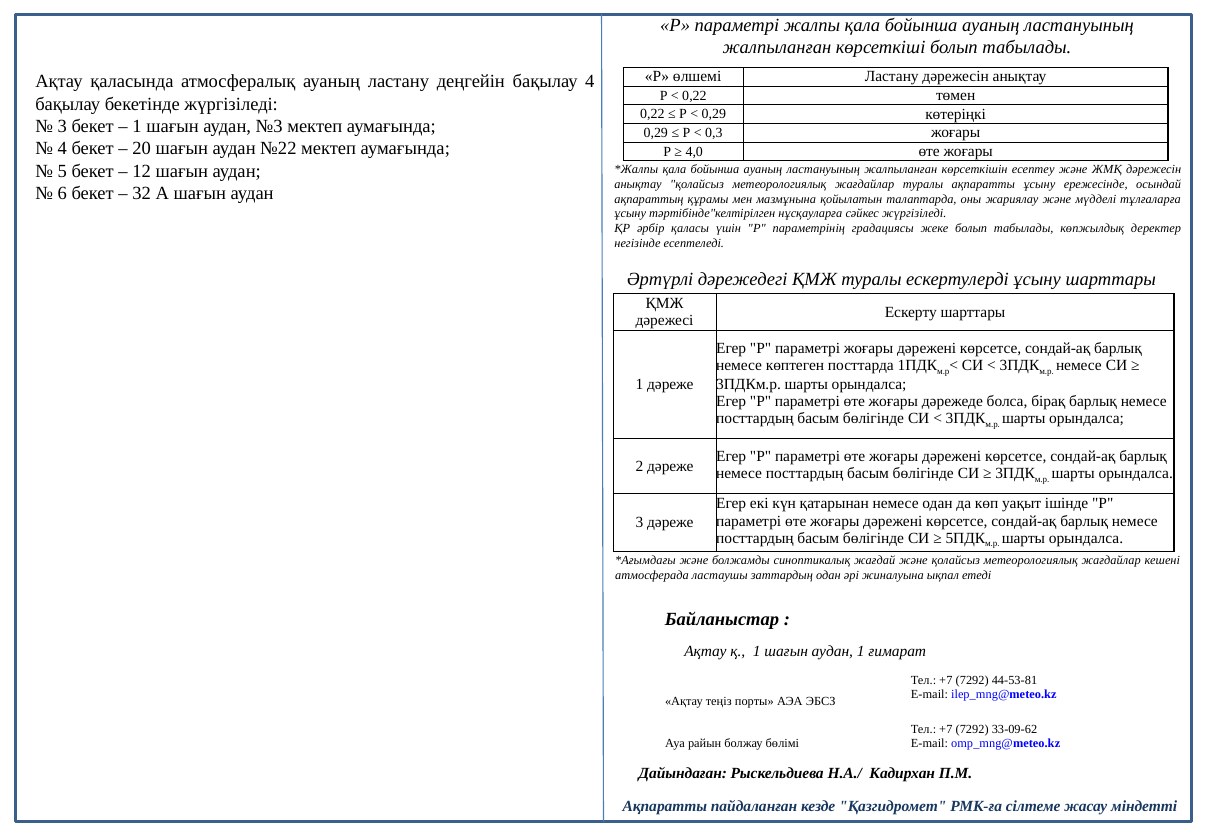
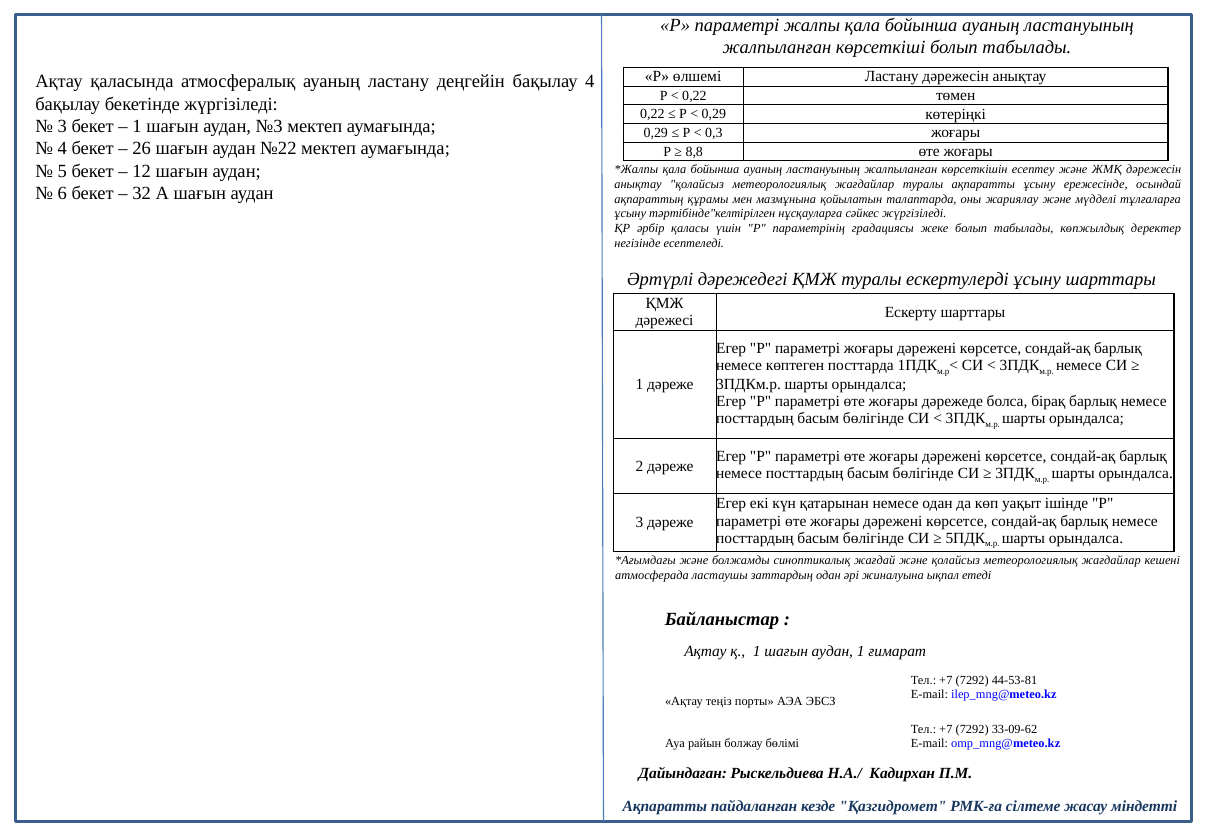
20: 20 -> 26 (142, 149)
4,0: 4,0 -> 8,8 (694, 151)
